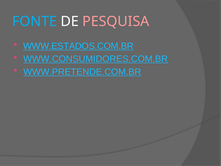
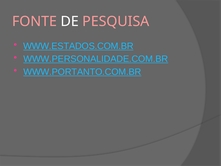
FONTE colour: light blue -> pink (35, 21)
WWW.CONSUMIDORES.COM.BR: WWW.CONSUMIDORES.COM.BR -> WWW.PERSONALIDADE.COM.BR (96, 59)
WWW.PRETENDE.COM.BR: WWW.PRETENDE.COM.BR -> WWW.PORTANTO.COM.BR (82, 72)
